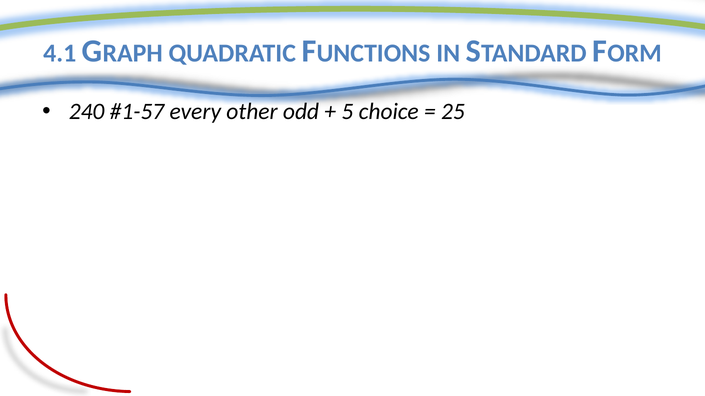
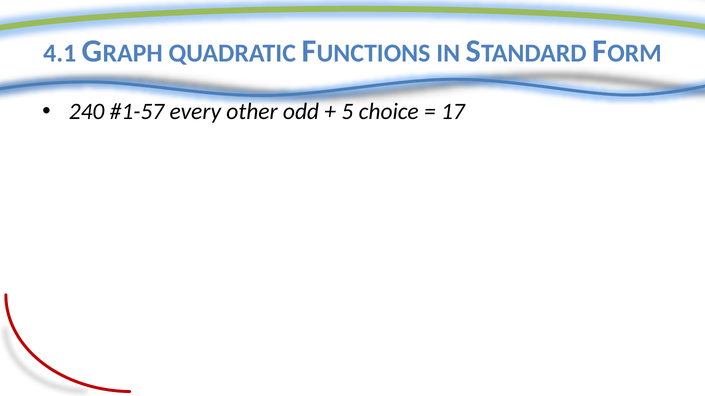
25: 25 -> 17 (453, 112)
